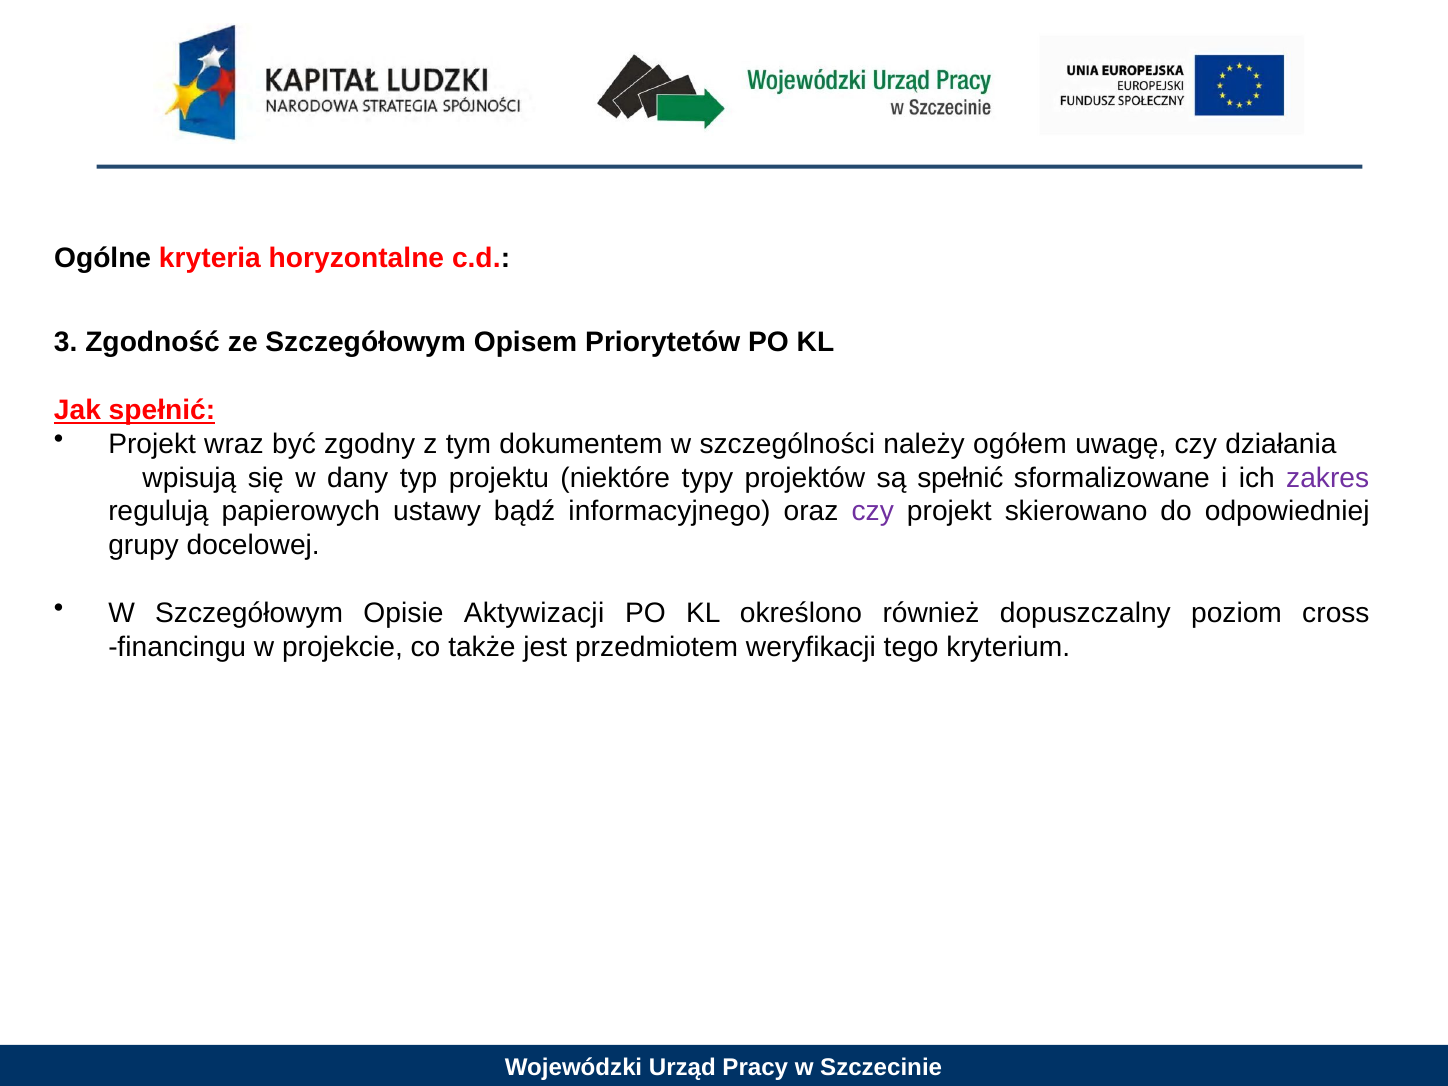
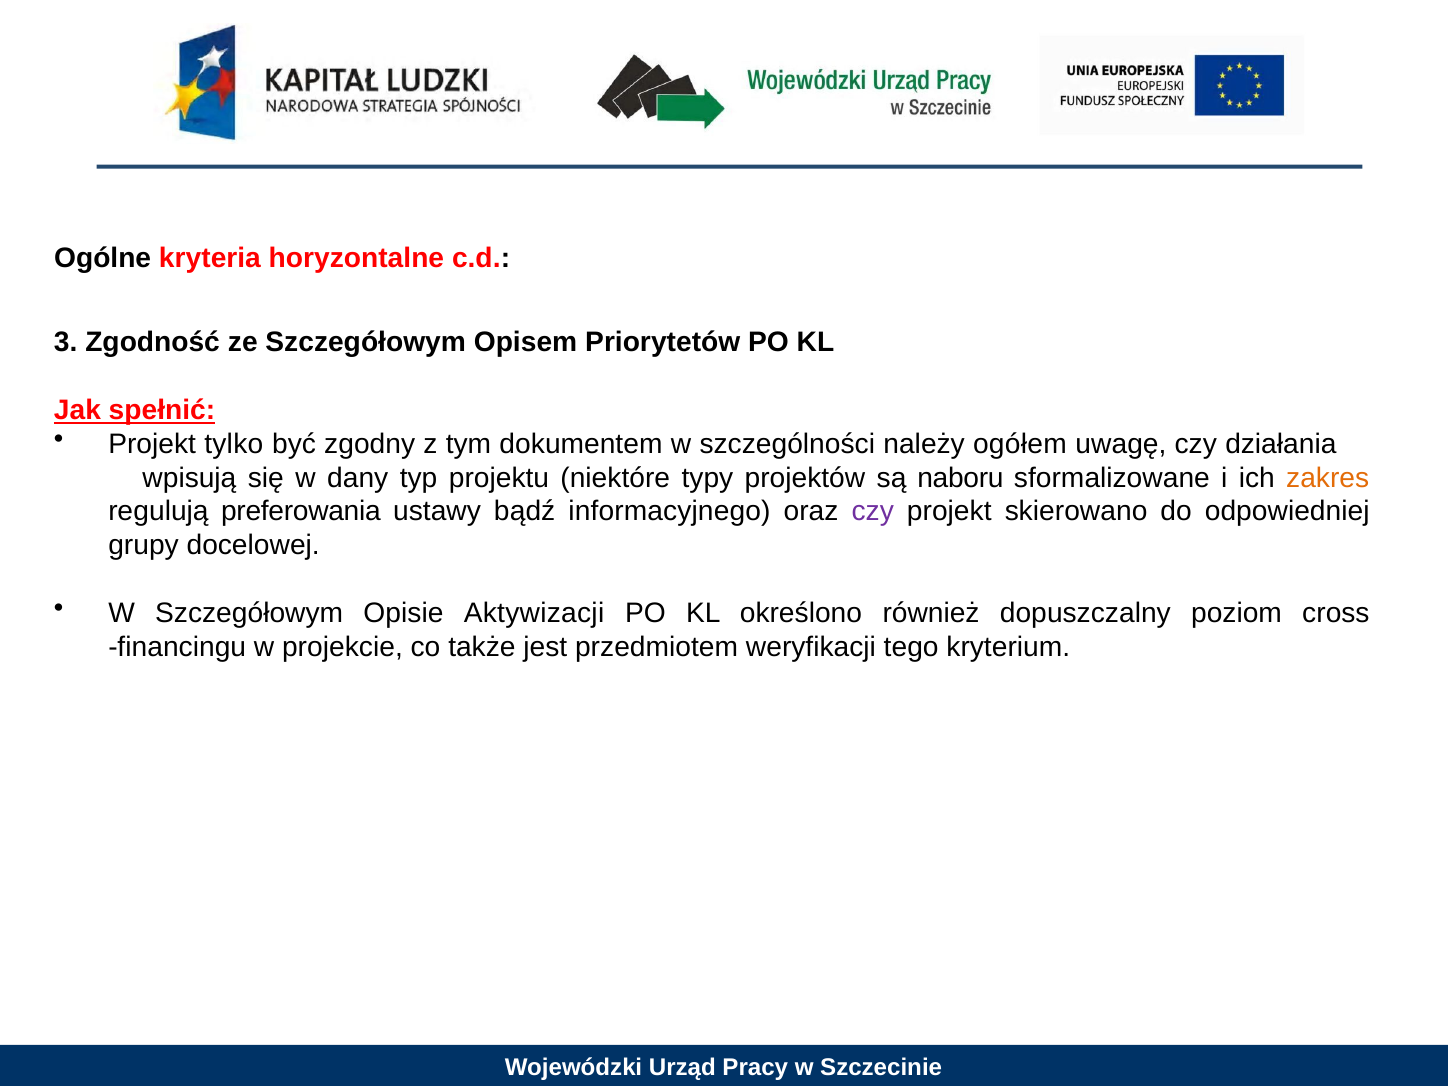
wraz: wraz -> tylko (234, 444)
są spełnić: spełnić -> naboru (960, 478)
zakres colour: purple -> orange (1328, 478)
papierowych: papierowych -> preferowania (301, 512)
